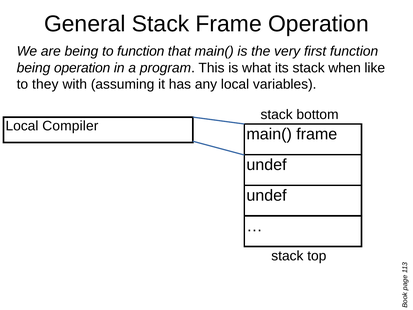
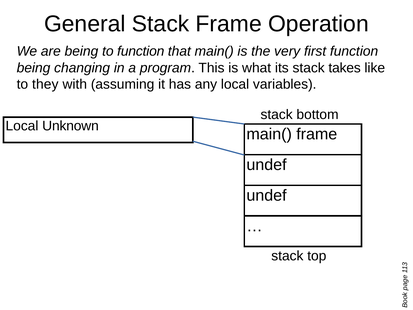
being operation: operation -> changing (82, 68)
when: when -> takes (345, 68)
Compiler: Compiler -> Unknown (70, 126)
